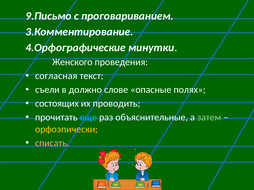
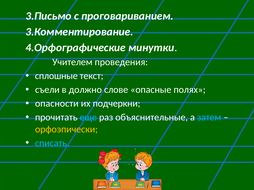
9.Письмо: 9.Письмо -> 3.Письмо (49, 16)
Женского: Женского -> Учителем (72, 62)
согласная: согласная -> сплошные (56, 76)
состоящих: состоящих -> опасности (57, 104)
проводить: проводить -> подчеркни (117, 104)
затем colour: light green -> light blue (209, 118)
списать colour: pink -> light blue (52, 143)
